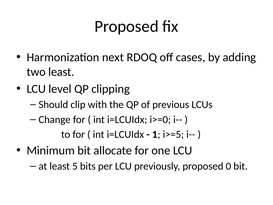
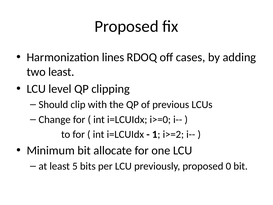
next: next -> lines (113, 57)
i>=5: i>=5 -> i>=2 (173, 134)
